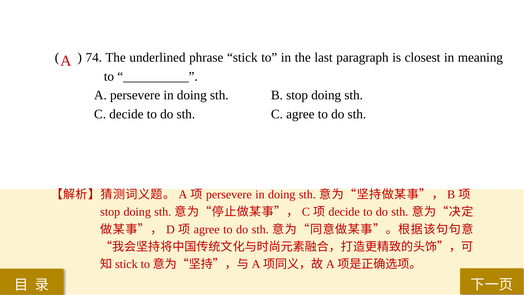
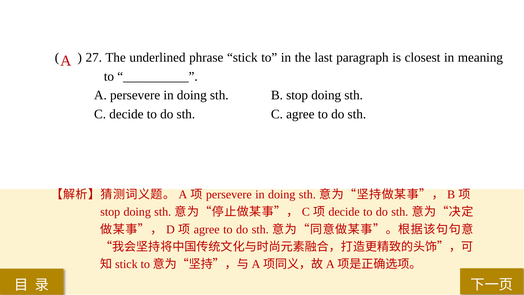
74: 74 -> 27 (94, 58)
